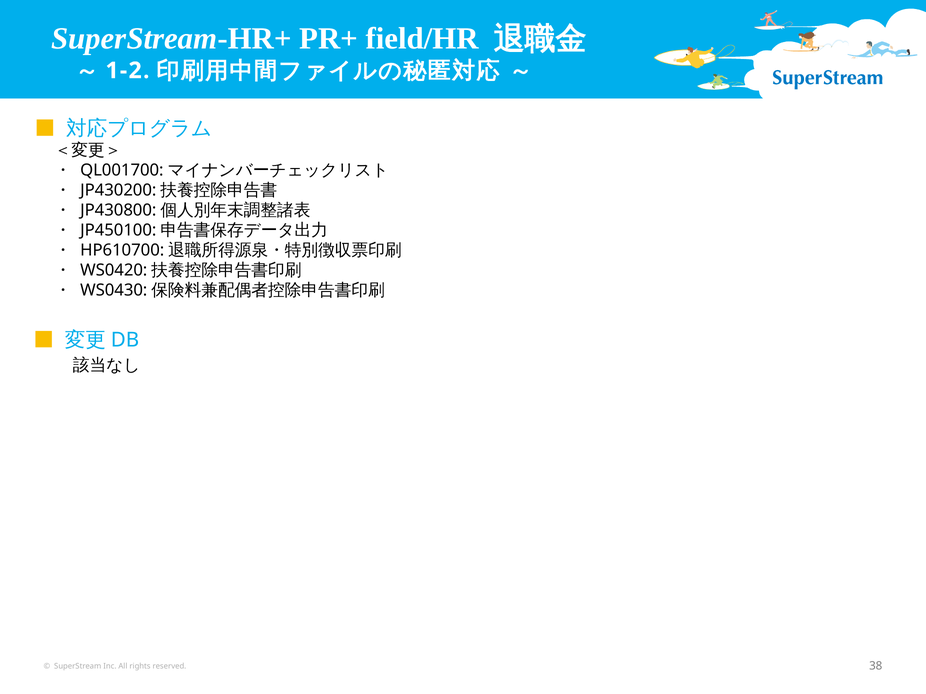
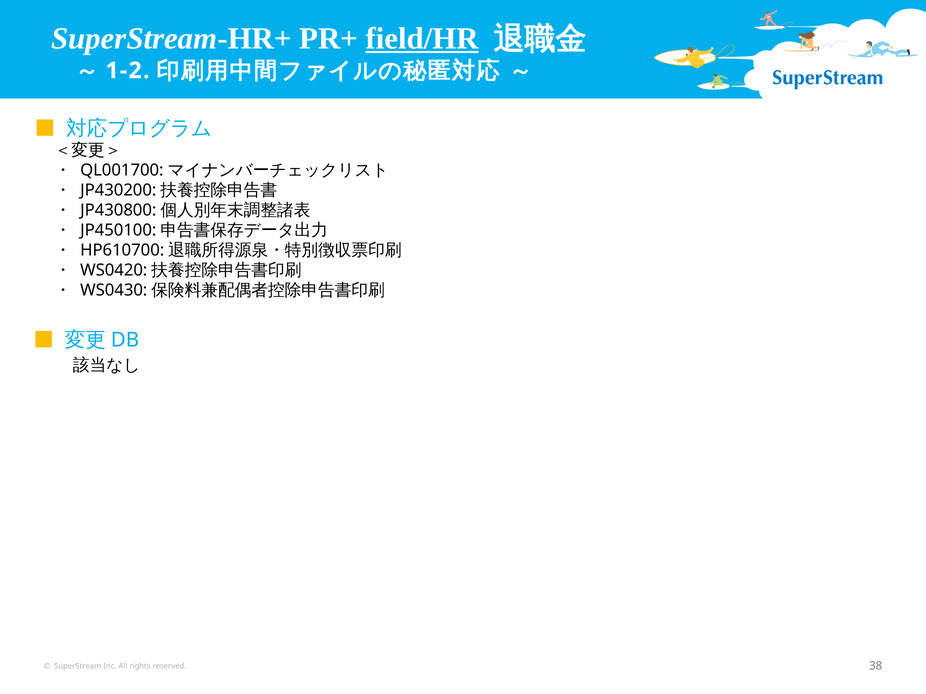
field/HR underline: none -> present (422, 39)
